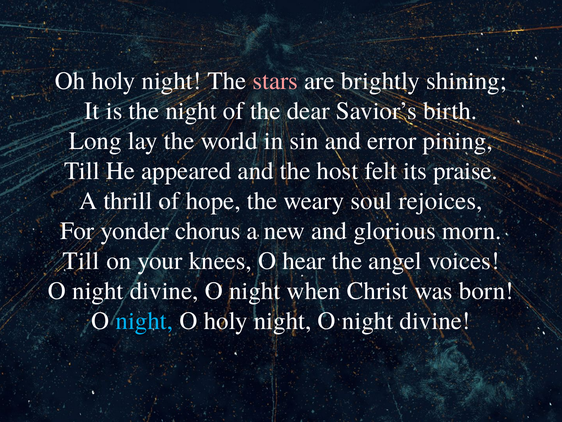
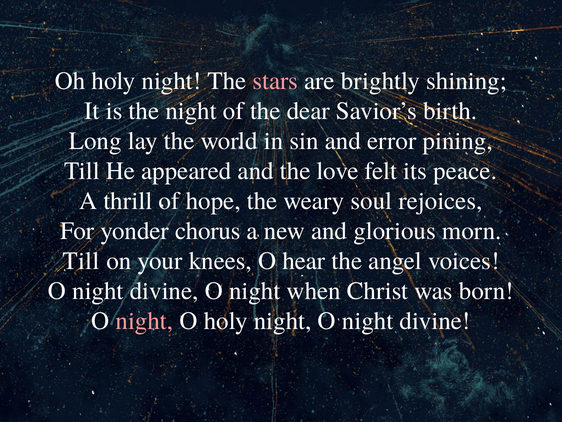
host: host -> love (338, 171)
praise: praise -> peace (465, 171)
night colour: light blue -> pink (144, 321)
